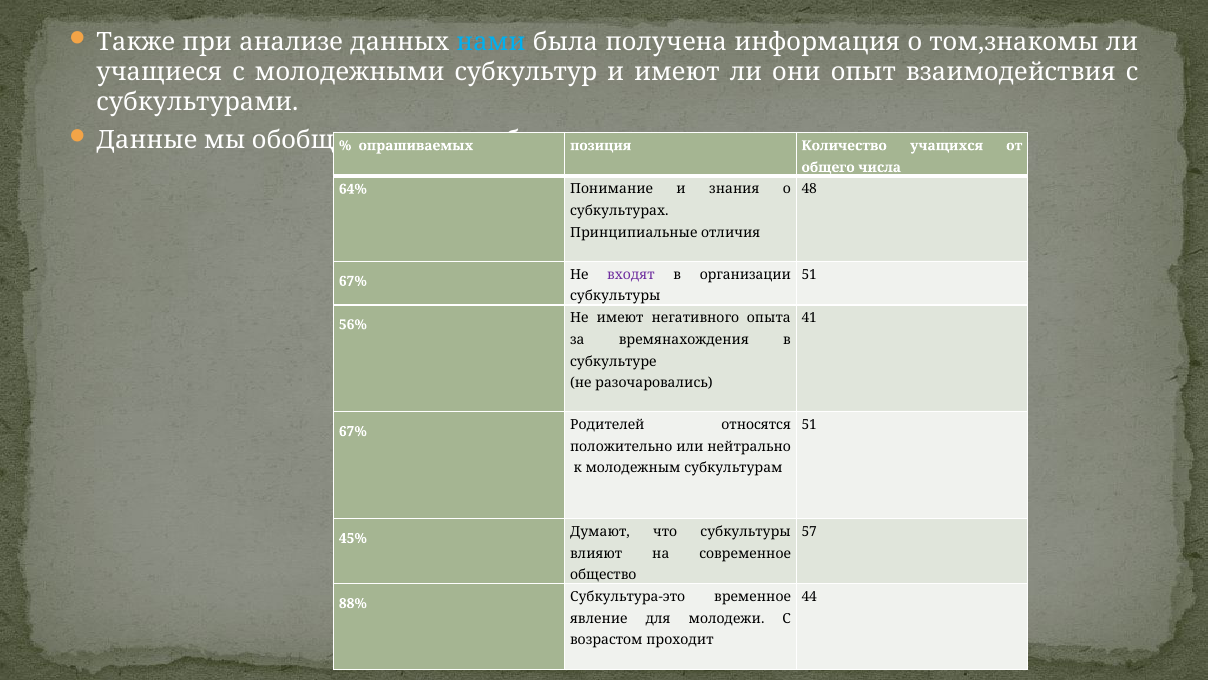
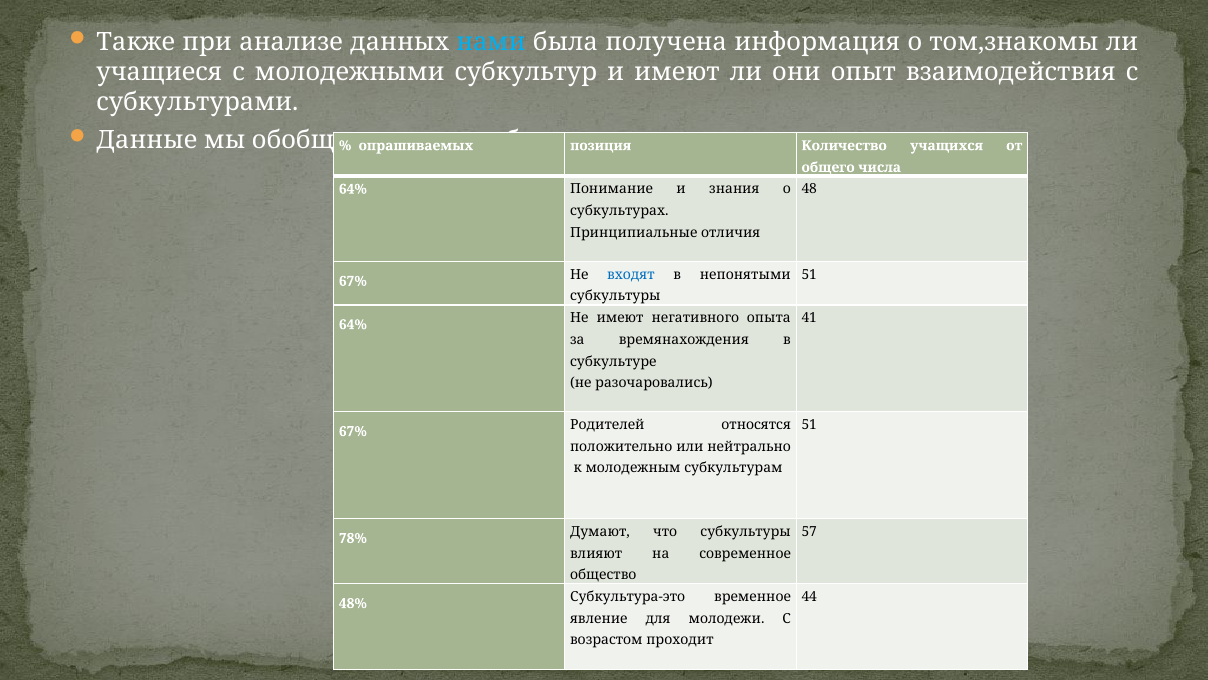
входят colour: purple -> blue (631, 274)
организации: организации -> непонятыми (745, 274)
56%: 56% -> 64% (353, 324)
45%: 45% -> 78% (353, 538)
88%: 88% -> 48% (353, 603)
